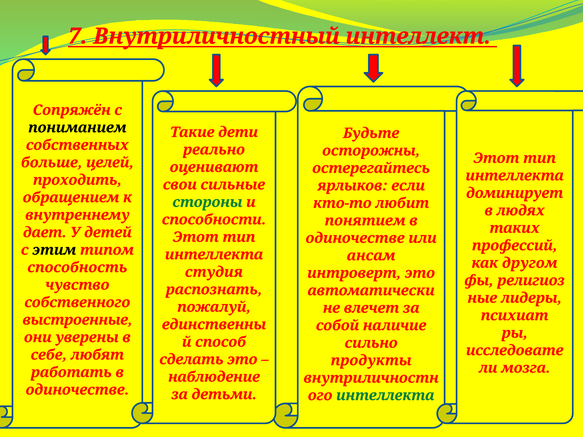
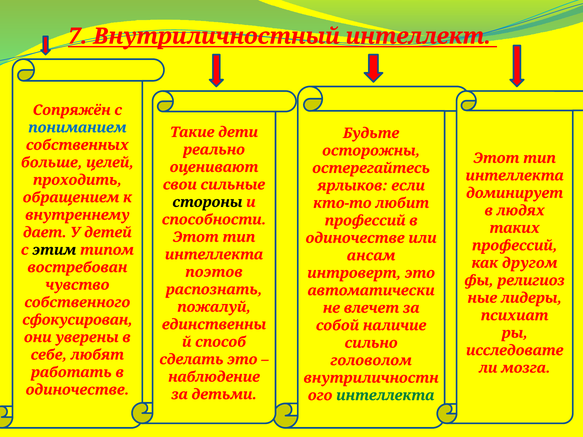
пониманием colour: black -> blue (77, 128)
стороны colour: green -> black (207, 202)
понятием: понятием -> профессий (365, 221)
способность: способность -> востребован (77, 268)
студия: студия -> поэтов (214, 272)
выстроенные: выстроенные -> сфокусирован (77, 320)
продукты: продукты -> головолом (371, 361)
